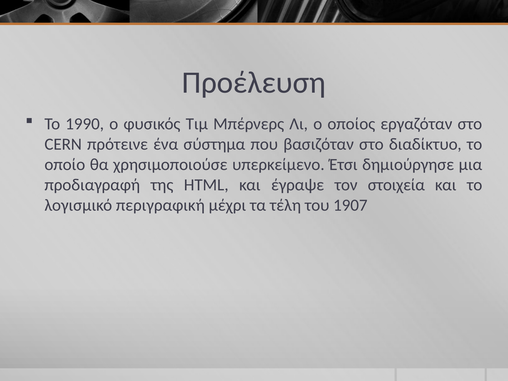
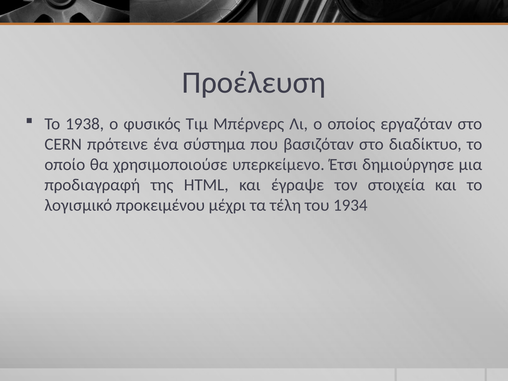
1990: 1990 -> 1938 (85, 124)
περιγραφική: περιγραφική -> προκειμένου (160, 205)
1907: 1907 -> 1934 (350, 205)
